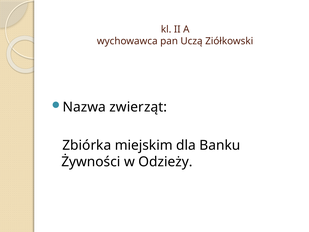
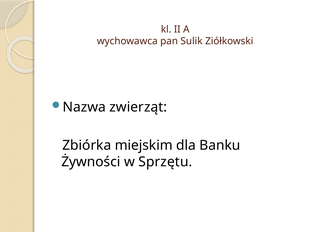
Uczą: Uczą -> Sulik (192, 41)
Odzieży: Odzieży -> Sprzętu (165, 162)
